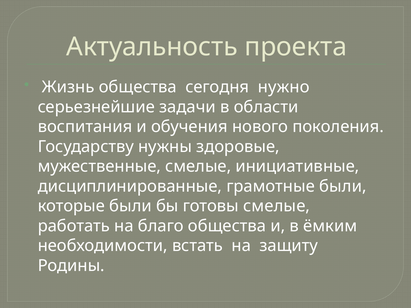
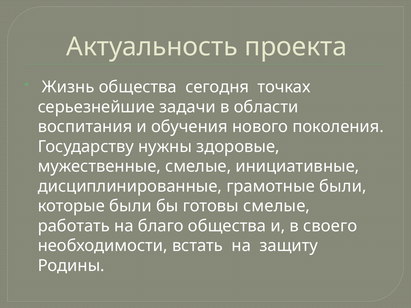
нужно: нужно -> точках (284, 87)
ёмким: ёмким -> своего (330, 226)
